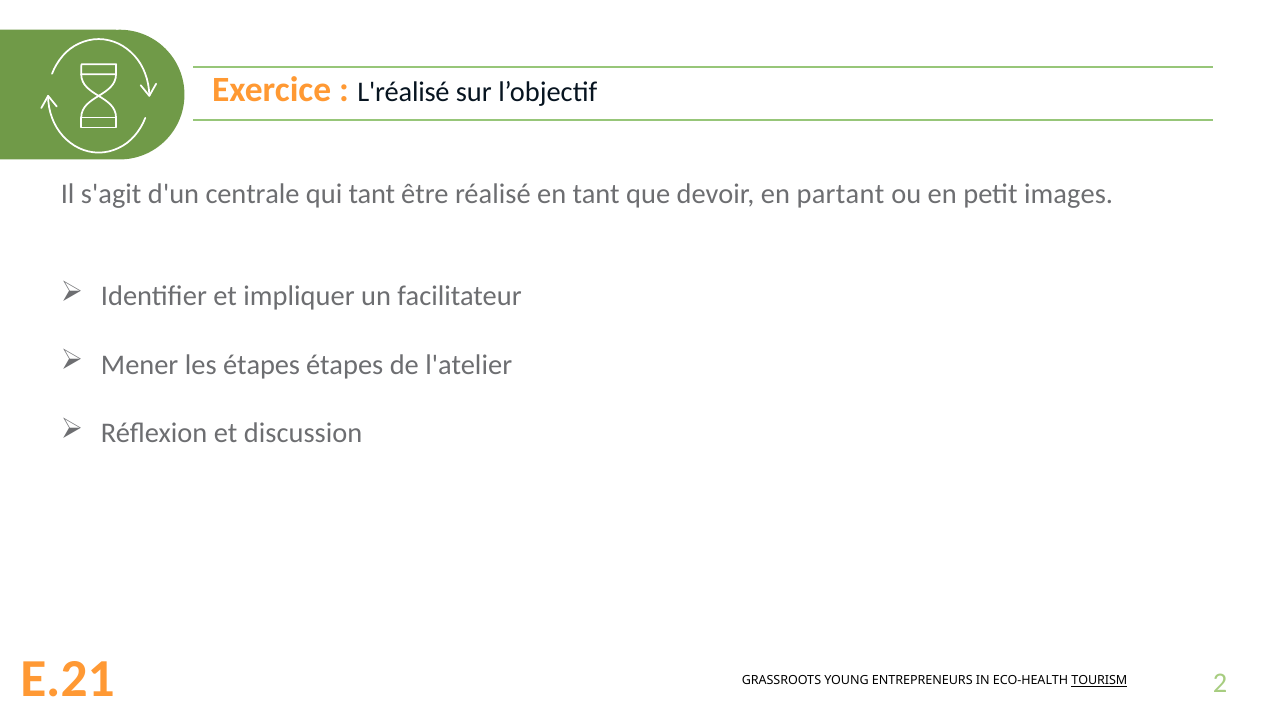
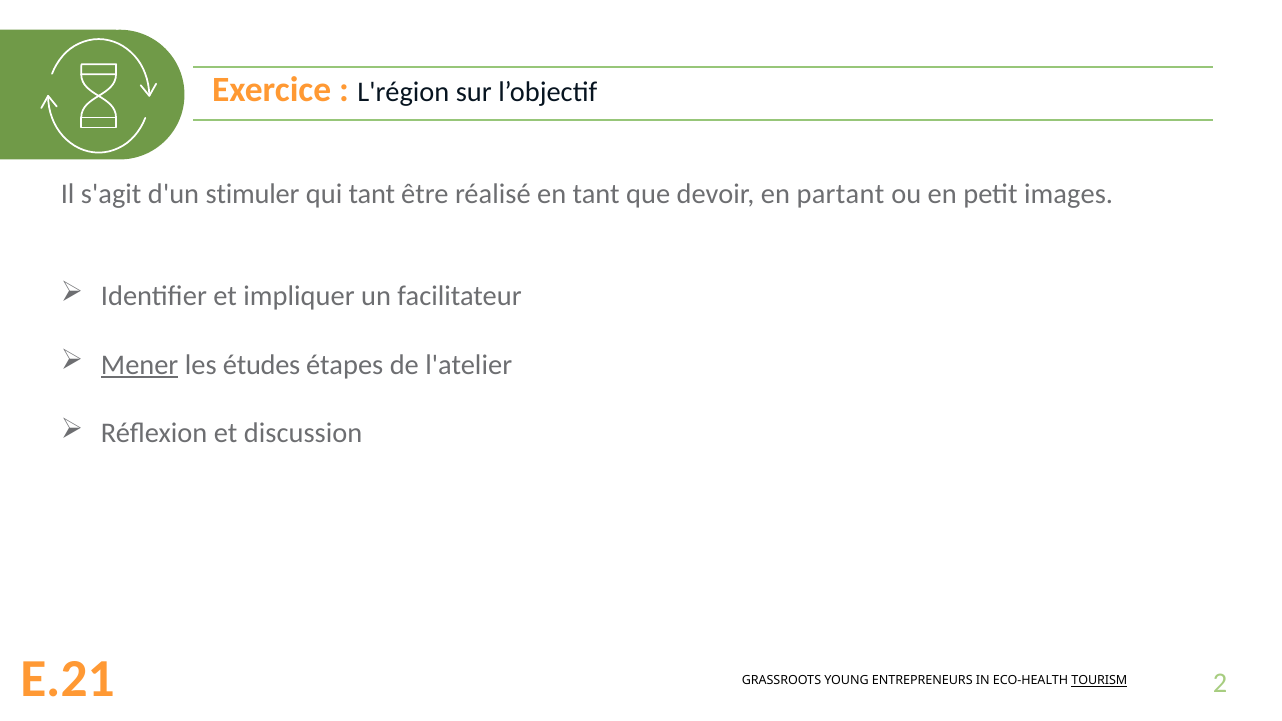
L'réalisé: L'réalisé -> L'région (403, 93)
centrale: centrale -> stimuler (253, 194)
Mener underline: none -> present (140, 365)
les étapes: étapes -> études (262, 365)
